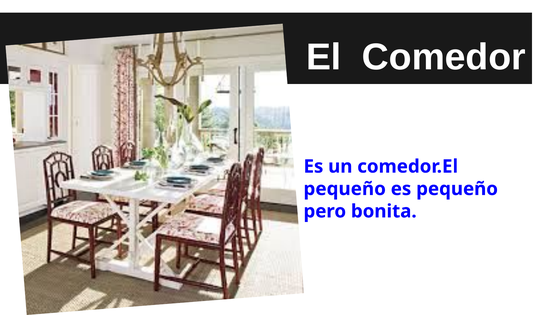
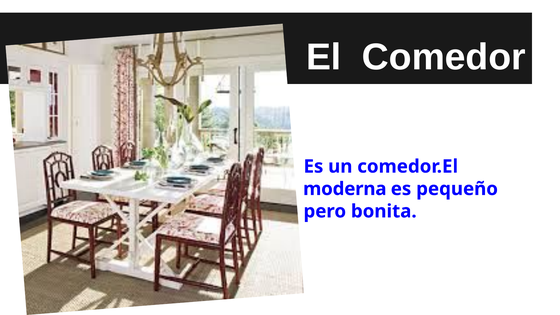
pequeño: pequeño -> moderna (345, 189)
